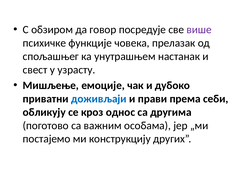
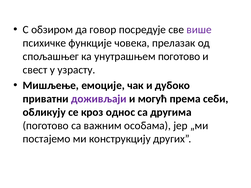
унутрашњем настанак: настанак -> поготово (179, 57)
доживљаји colour: blue -> purple (99, 99)
прави: прави -> могућ (152, 99)
